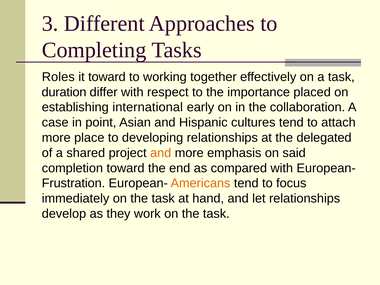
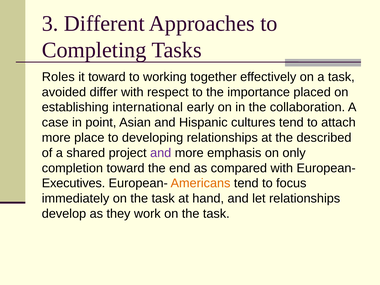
duration: duration -> avoided (64, 92)
delegated: delegated -> described (324, 138)
and colour: orange -> purple (161, 153)
said: said -> only (294, 153)
Frustration: Frustration -> Executives (74, 183)
